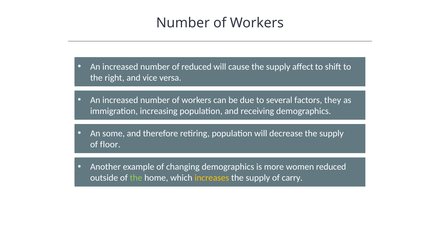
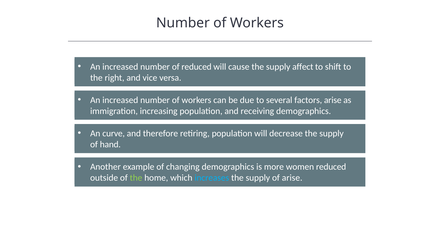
factors they: they -> arise (333, 100)
some: some -> curve (114, 133)
floor: floor -> hand (110, 144)
increases colour: yellow -> light blue (212, 178)
of carry: carry -> arise (292, 178)
